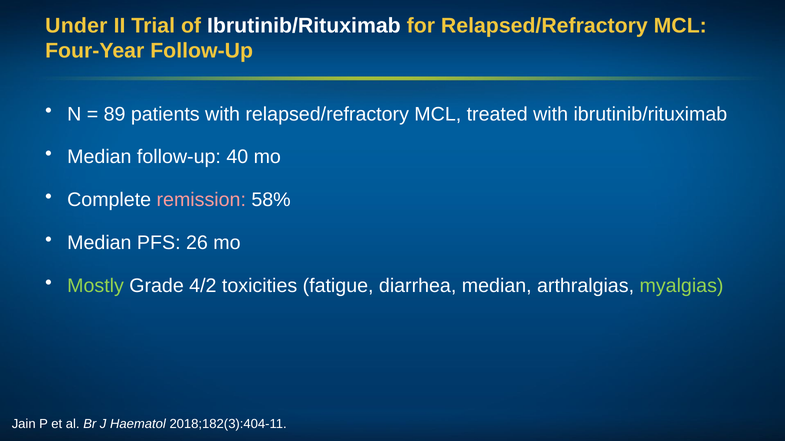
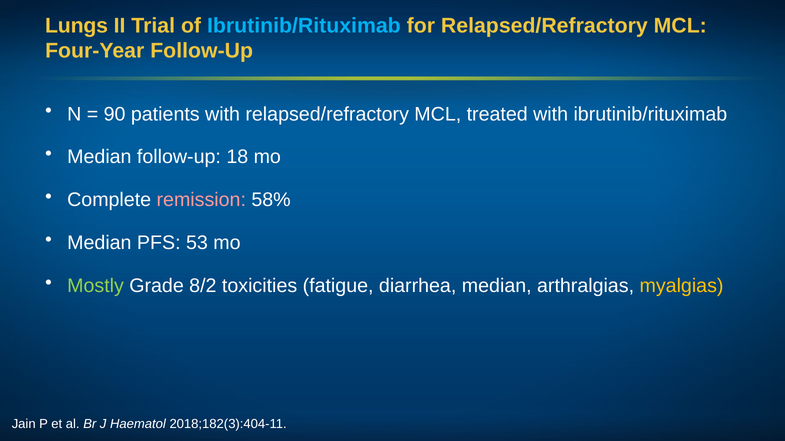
Under: Under -> Lungs (77, 26)
Ibrutinib/Rituximab colour: white -> light blue (304, 26)
89: 89 -> 90 (115, 114)
40: 40 -> 18 (237, 157)
26: 26 -> 53 (197, 243)
4/2: 4/2 -> 8/2 (203, 286)
myalgias colour: light green -> yellow (682, 286)
